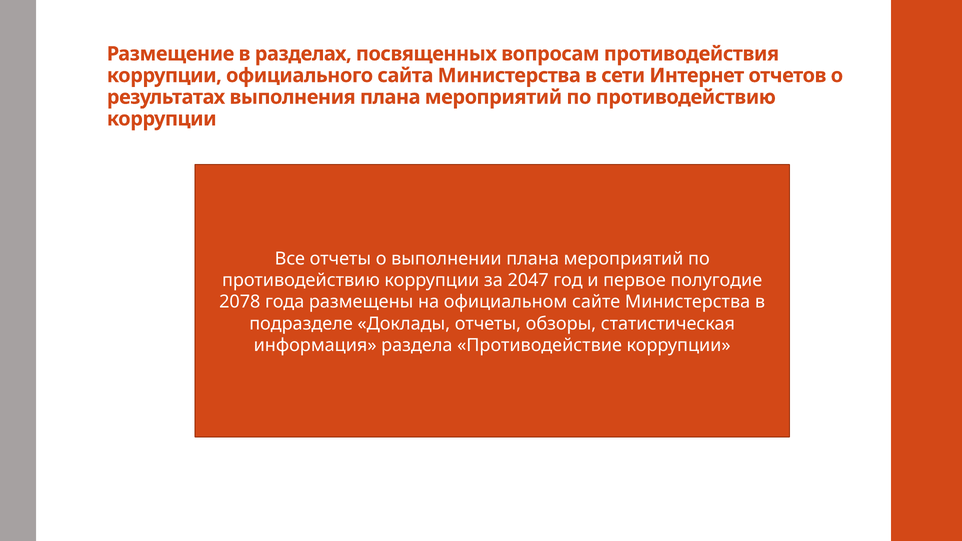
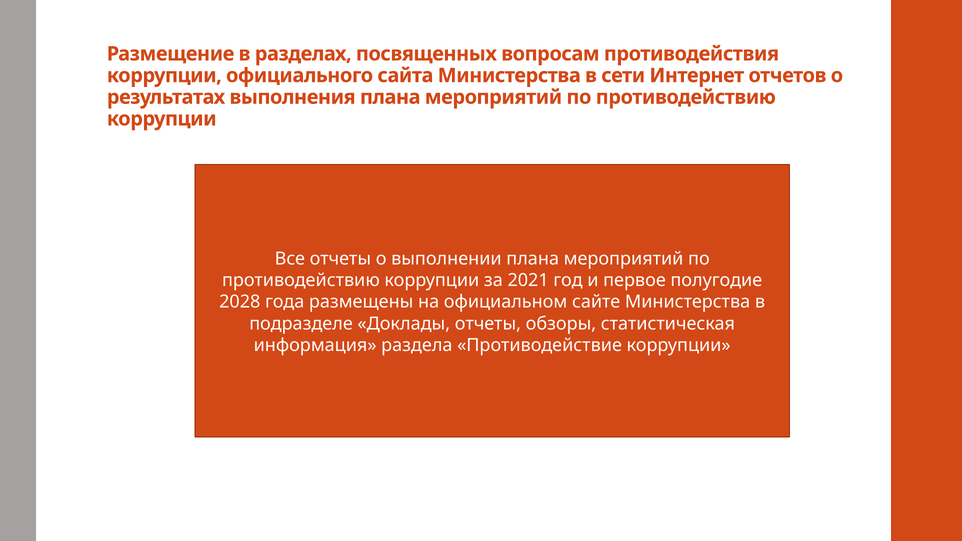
2047: 2047 -> 2021 (528, 280)
2078: 2078 -> 2028 (240, 302)
